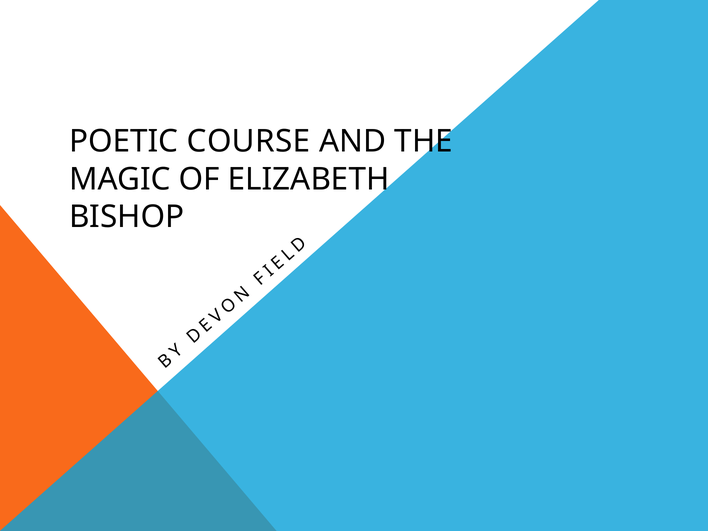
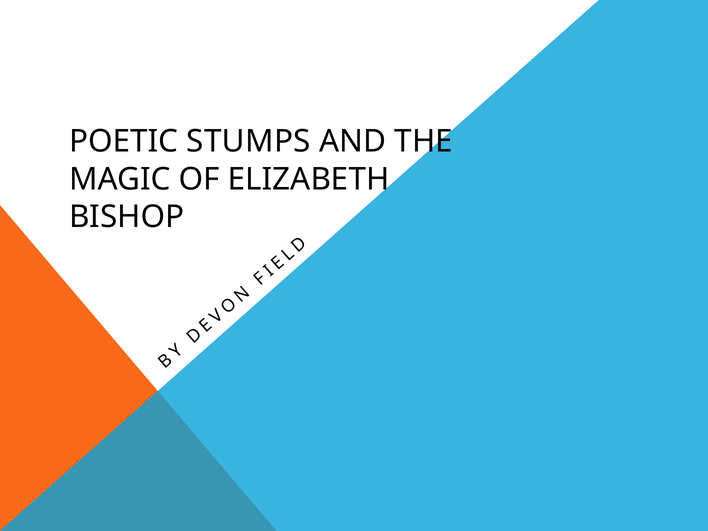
COURSE: COURSE -> STUMPS (249, 141)
